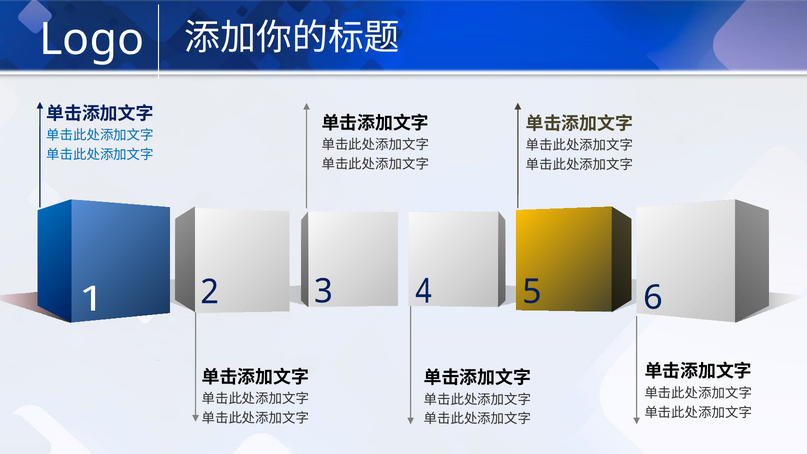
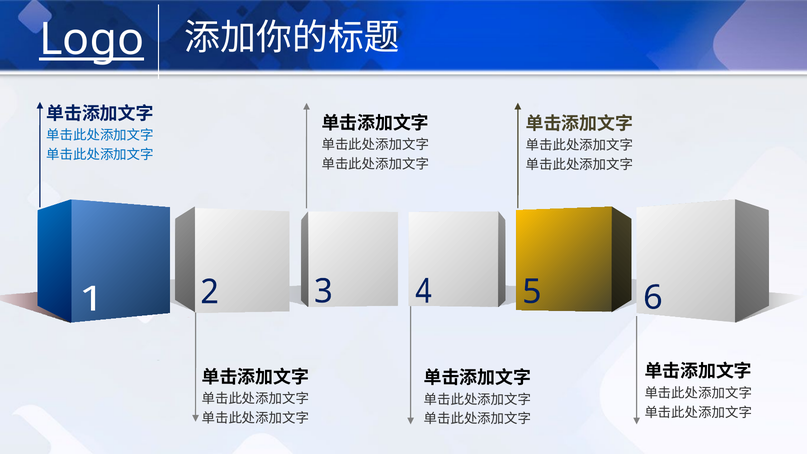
Logo underline: none -> present (92, 40)
